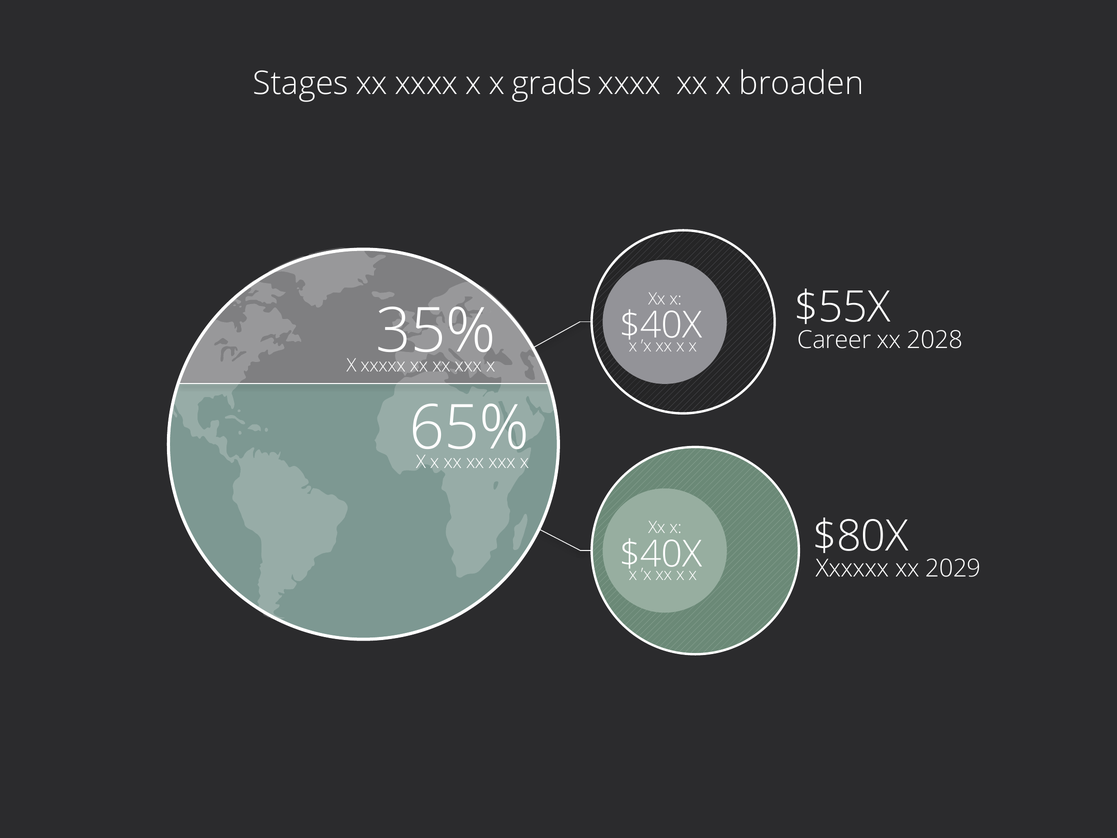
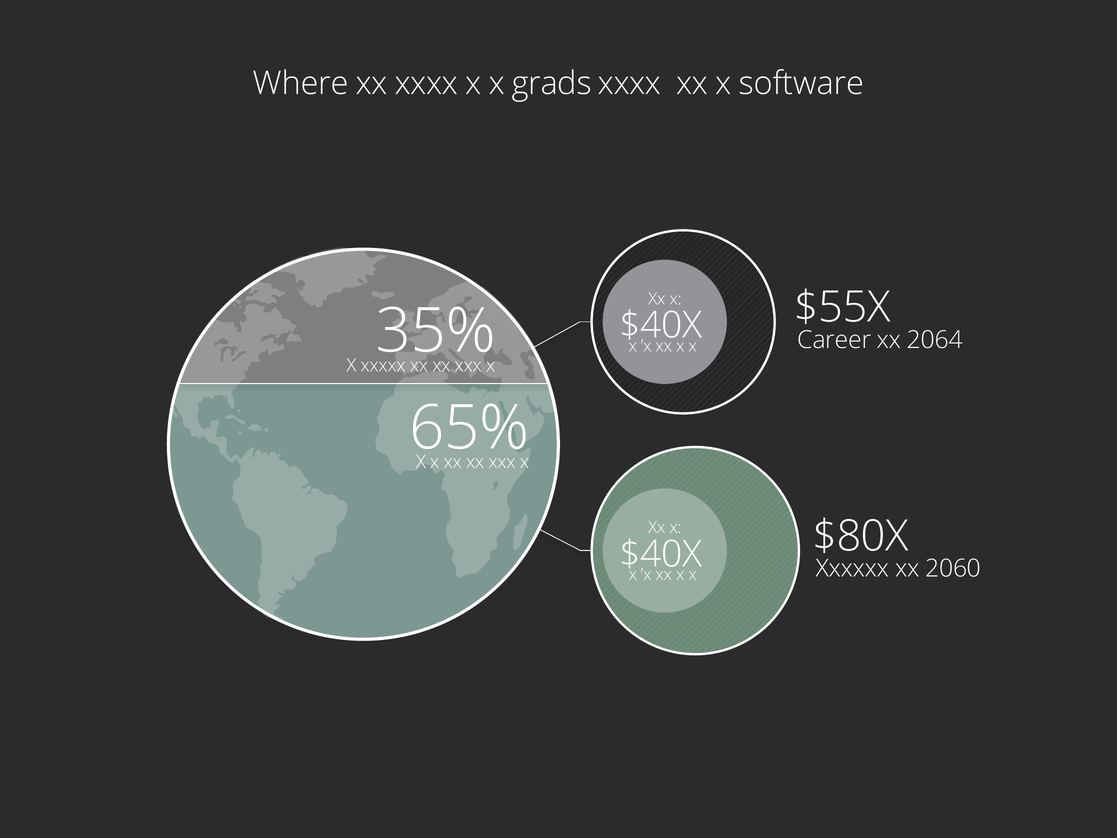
Stages: Stages -> Where (301, 83)
broaden: broaden -> software (801, 83)
2028: 2028 -> 2064 (935, 340)
2029: 2029 -> 2060 (953, 569)
